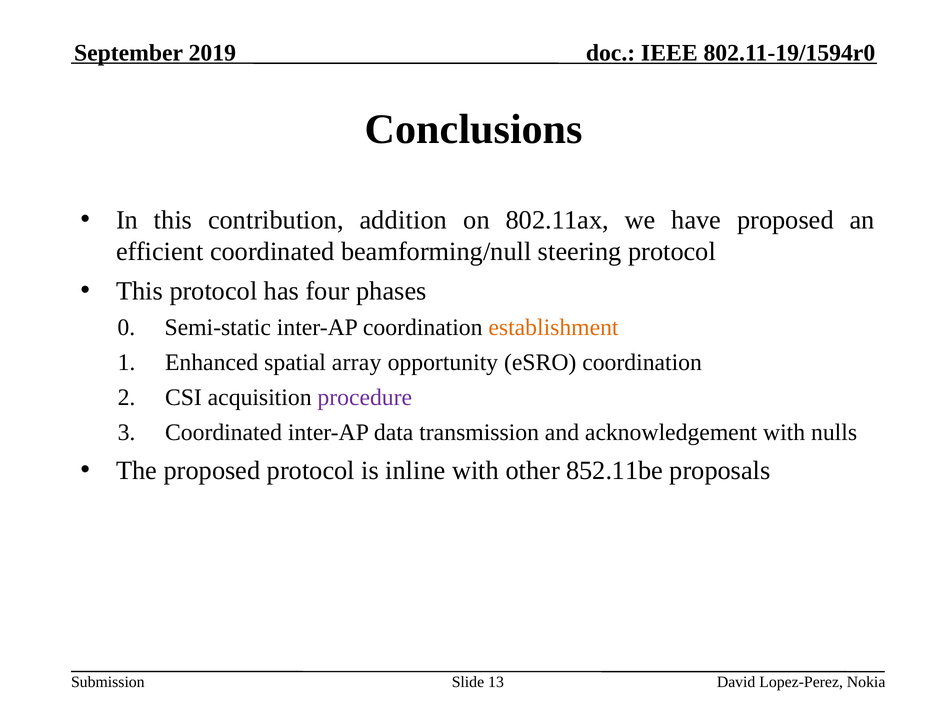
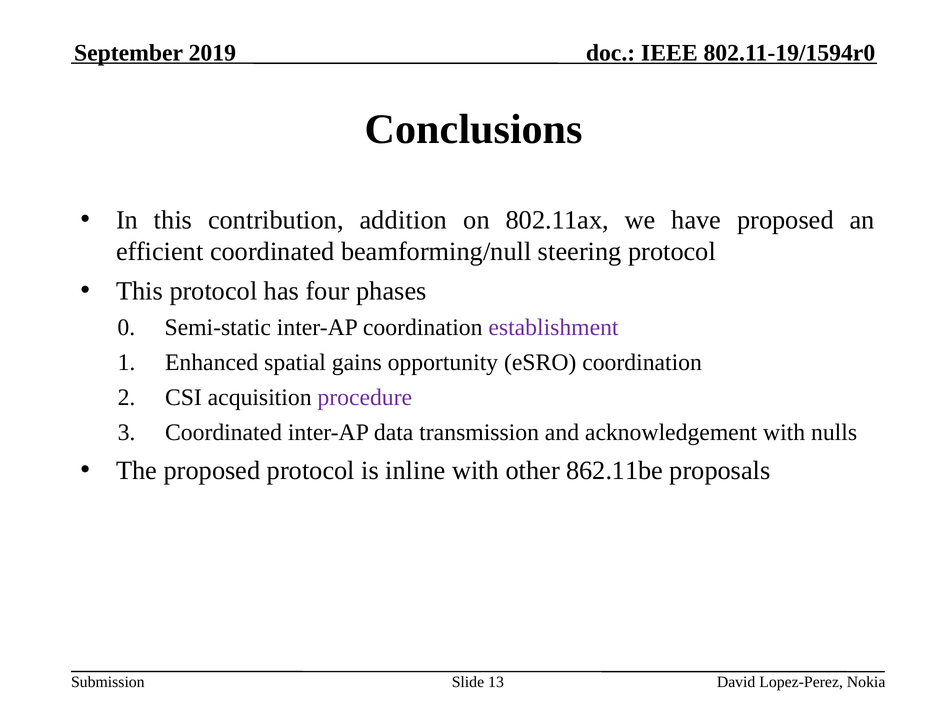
establishment colour: orange -> purple (554, 327)
array: array -> gains (357, 362)
852.11be: 852.11be -> 862.11be (615, 471)
